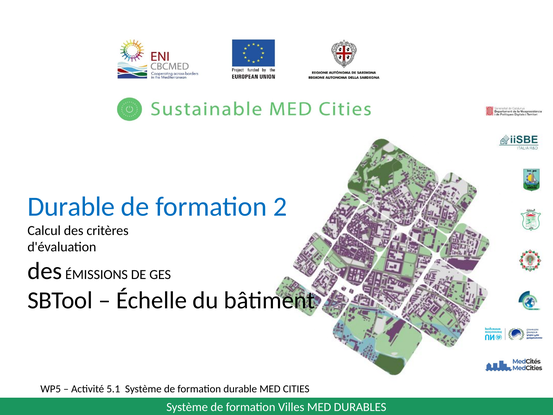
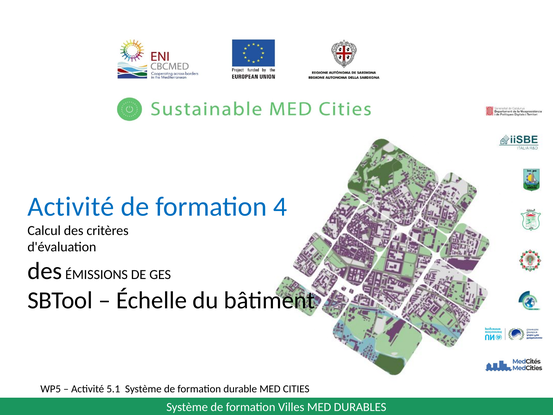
Durable: Durable -> Activité (71, 206)
2: 2 -> 4 (280, 206)
